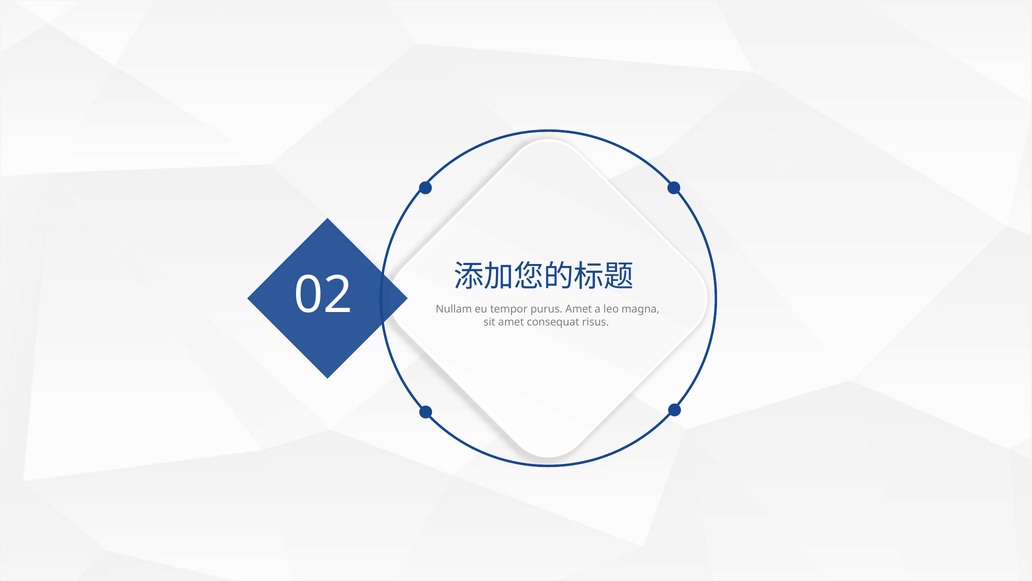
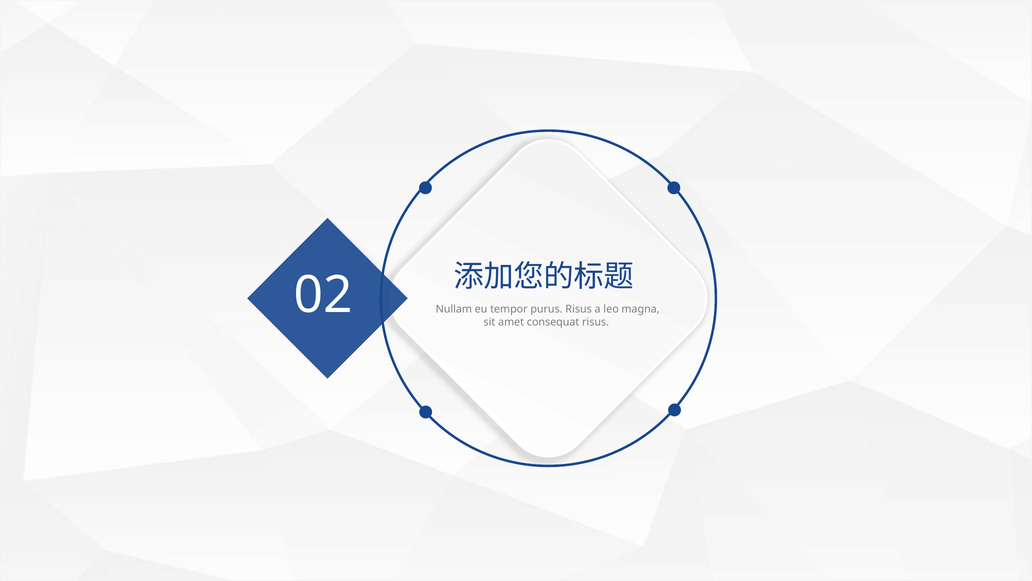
purus Amet: Amet -> Risus (579, 309)
